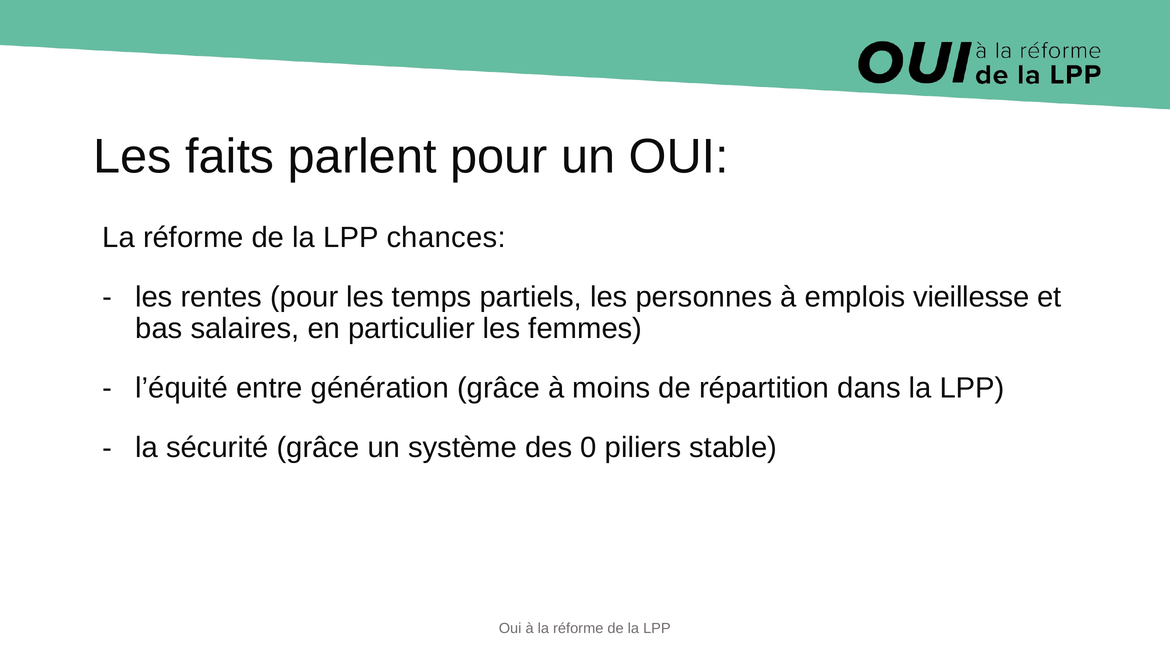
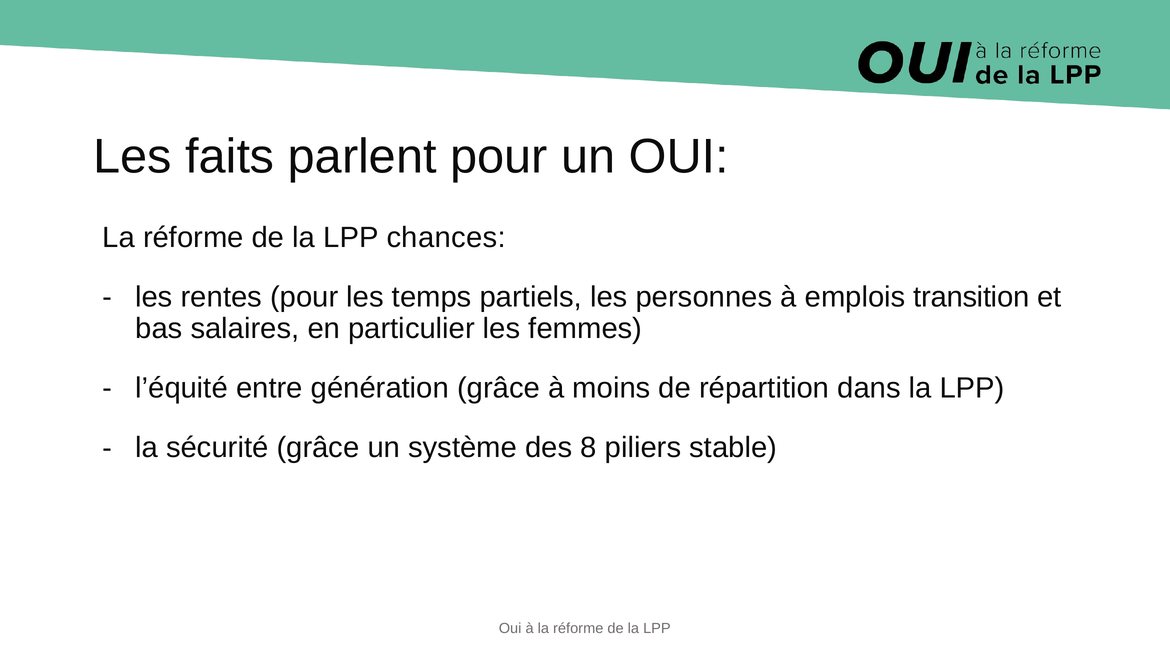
vieillesse: vieillesse -> transition (971, 297)
0: 0 -> 8 (589, 448)
